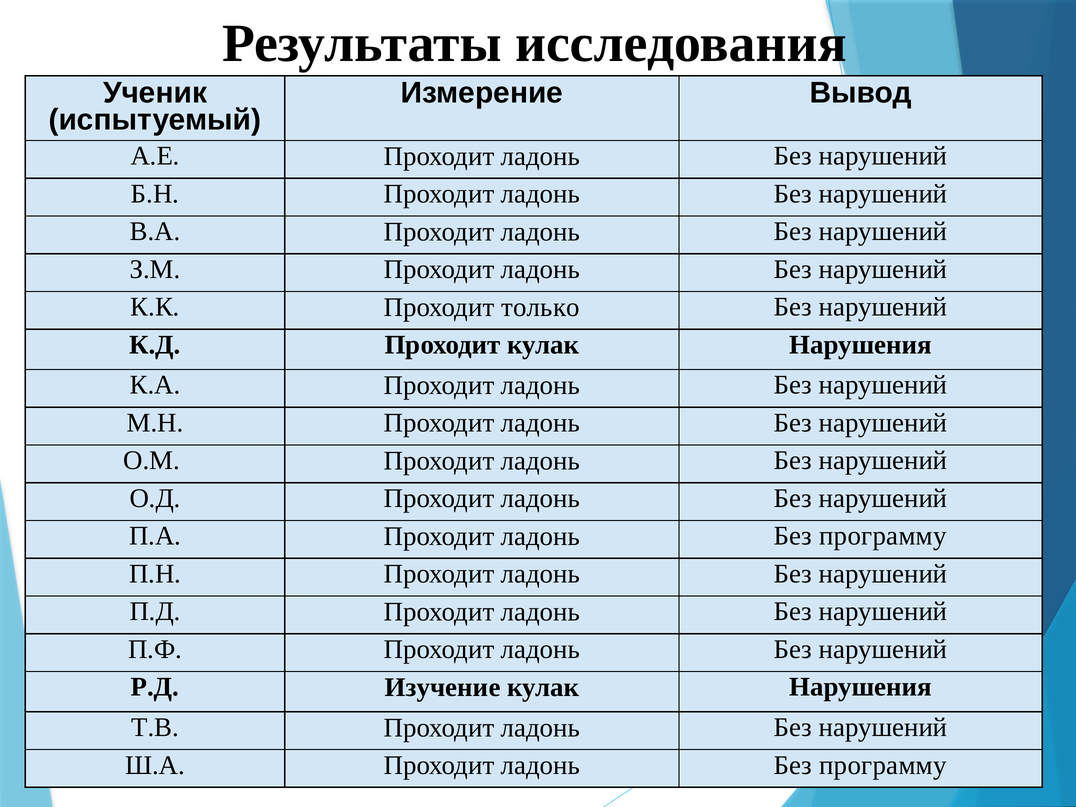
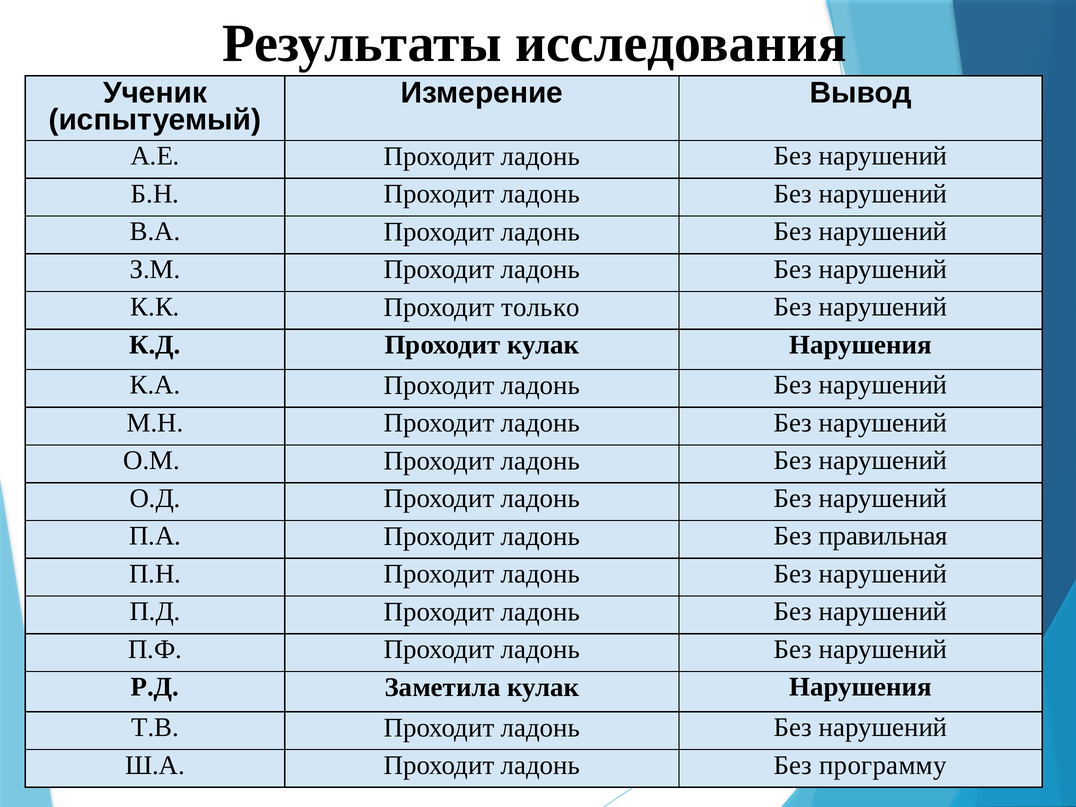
программу: программу -> правильная (883, 536)
Изучение: Изучение -> Заметила (443, 687)
